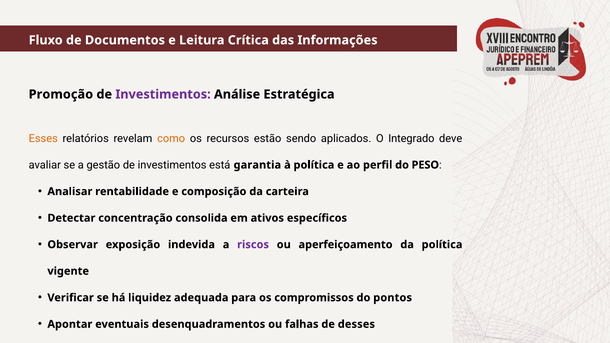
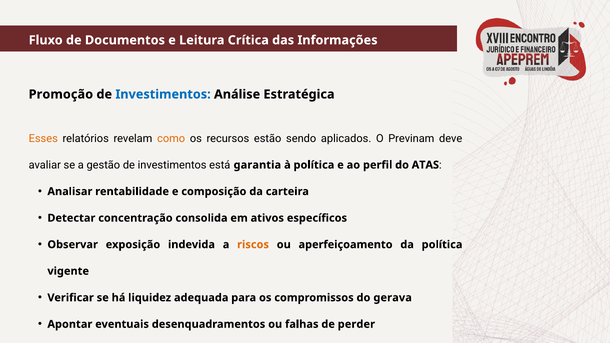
Investimentos colour: purple -> blue (163, 94)
Integrado: Integrado -> Previnam (411, 138)
PESO: PESO -> ATAS (425, 165)
riscos colour: purple -> orange (253, 245)
pontos: pontos -> gerava (393, 298)
desses: desses -> perder (356, 324)
